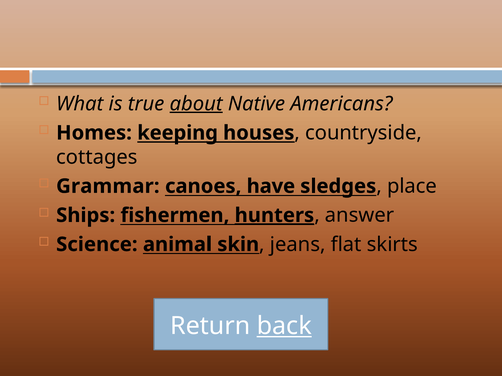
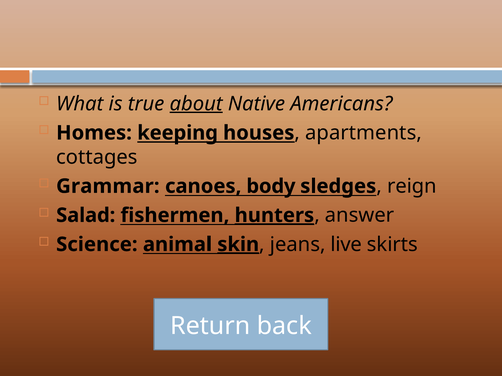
countryside: countryside -> apartments (363, 133)
have: have -> body (271, 186)
place: place -> reign (412, 186)
Ships: Ships -> Salad (86, 216)
skin underline: none -> present (238, 245)
flat: flat -> live (346, 245)
back underline: present -> none (284, 326)
